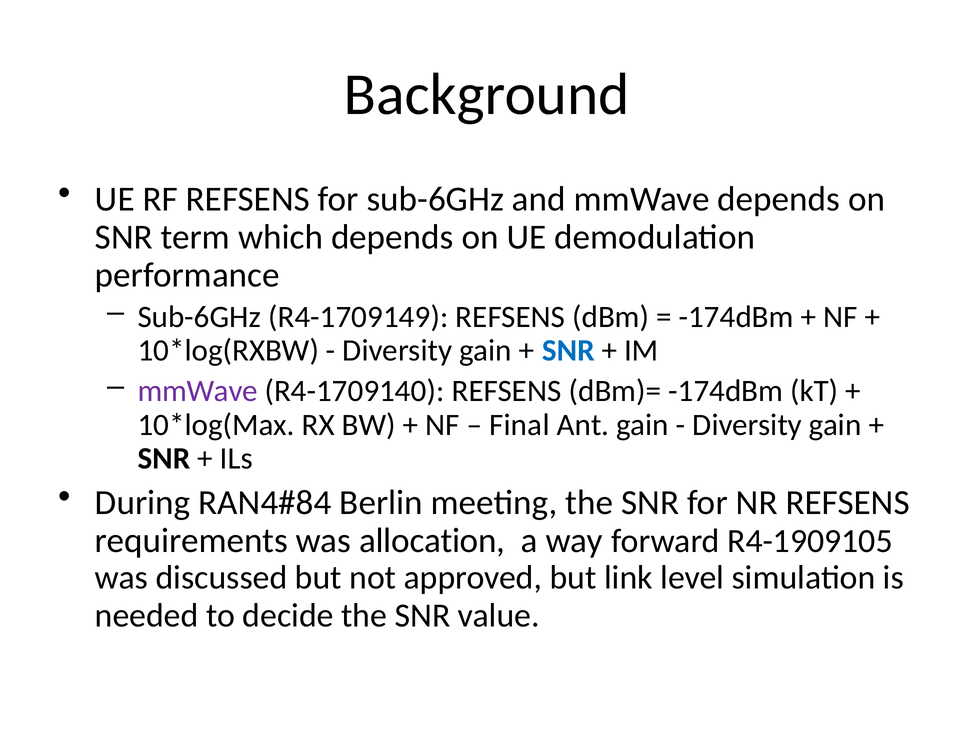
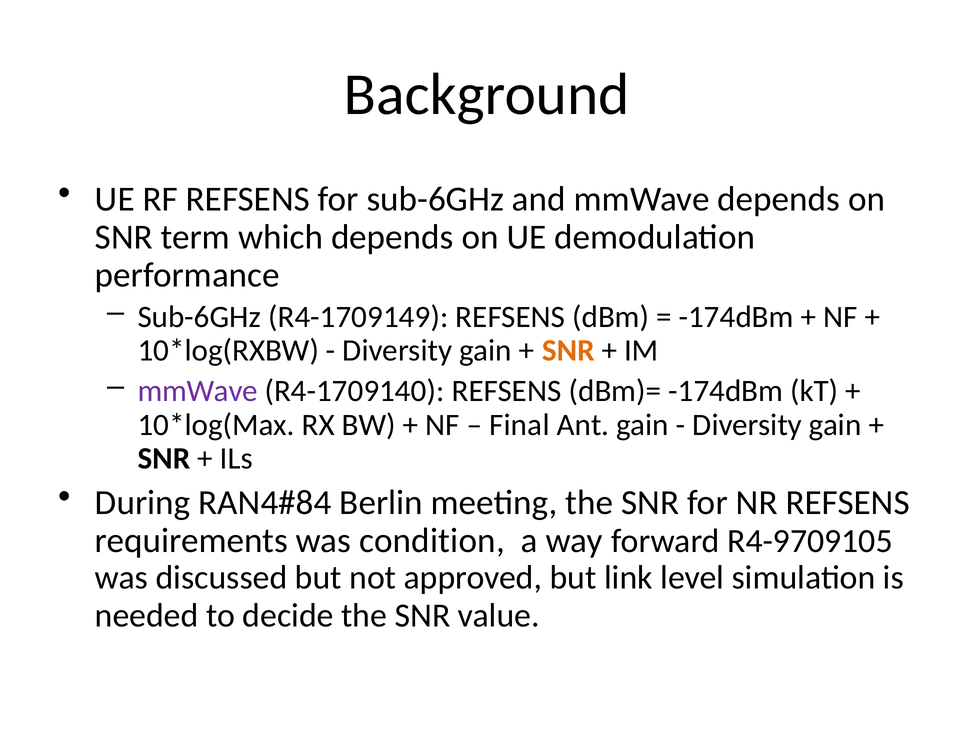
SNR colour: blue -> orange (568, 350)
allocation: allocation -> condition (432, 540)
R4-1909105: R4-1909105 -> R4-9709105 (810, 541)
